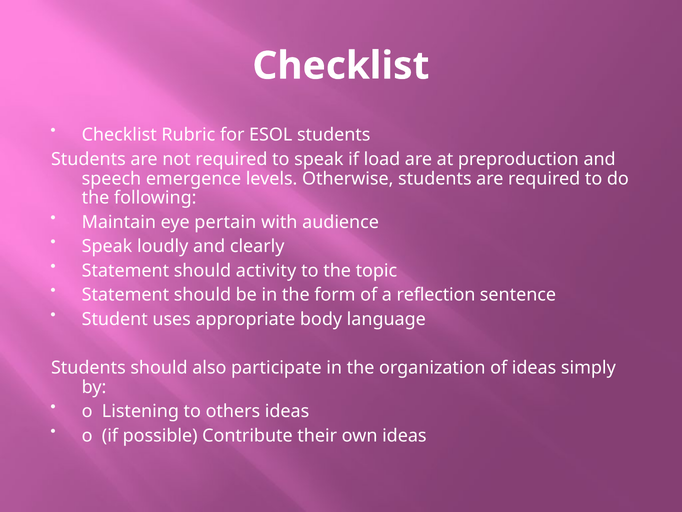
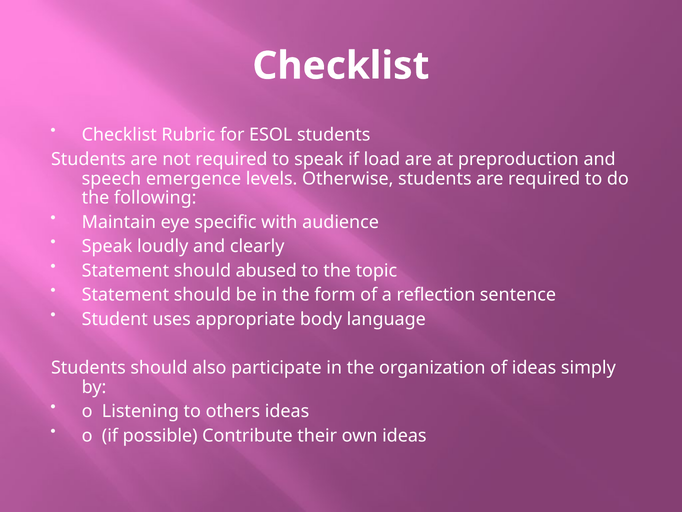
pertain: pertain -> specific (225, 222)
activity: activity -> abused (266, 271)
